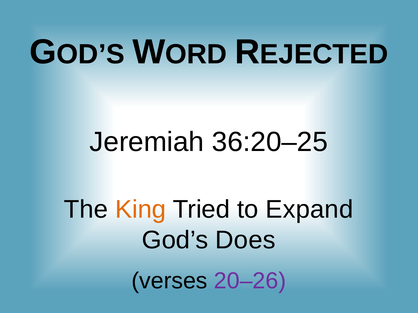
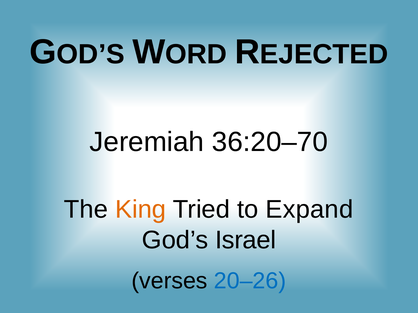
36:20–25: 36:20–25 -> 36:20–70 (270, 142)
Does: Does -> Israel (246, 240)
20–26 colour: purple -> blue (250, 281)
